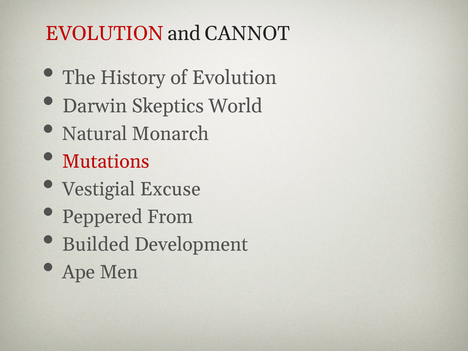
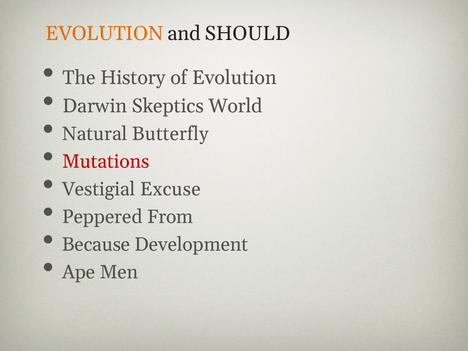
EVOLUTION colour: red -> orange (105, 34)
CANNOT: CANNOT -> SHOULD (247, 34)
Monarch: Monarch -> Butterfly (170, 134)
Builded: Builded -> Because (96, 244)
